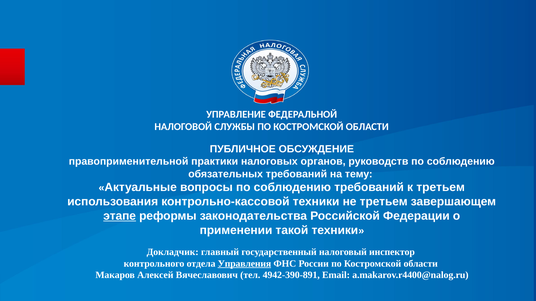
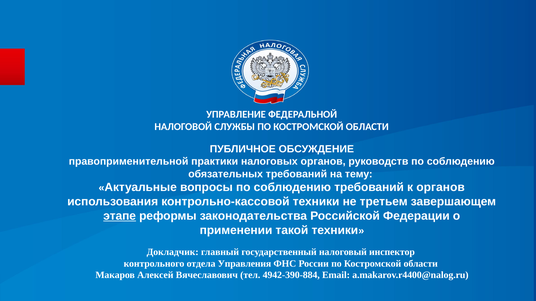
к третьем: третьем -> органов (441, 188)
Управления underline: present -> none (244, 264)
4942-390-891: 4942-390-891 -> 4942-390-884 (291, 276)
